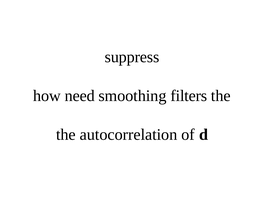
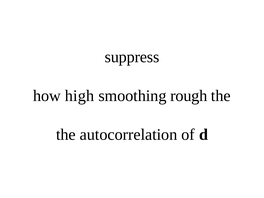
need: need -> high (80, 96)
filters: filters -> rough (189, 96)
